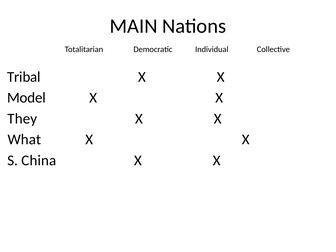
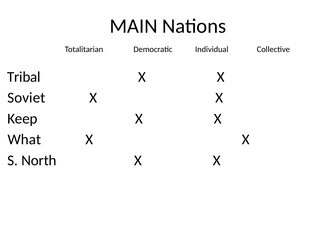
Model: Model -> Soviet (26, 98)
They: They -> Keep (22, 119)
China: China -> North (39, 160)
